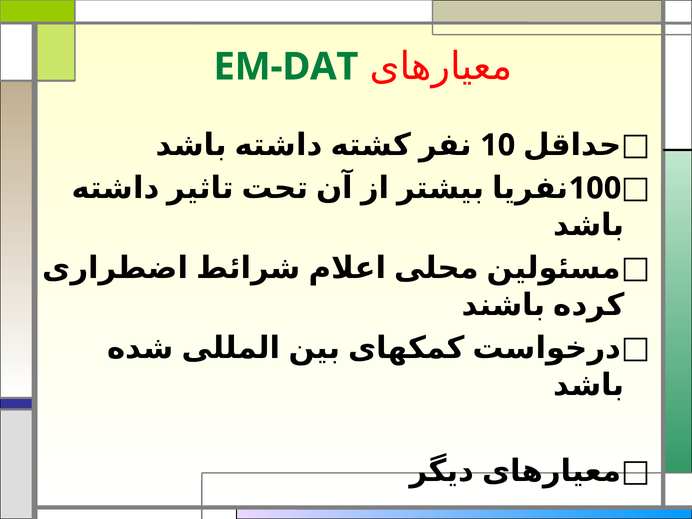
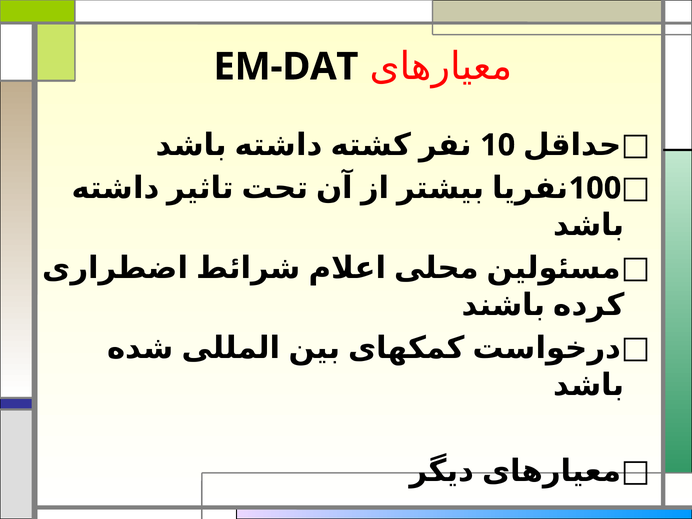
EM-DAT colour: green -> black (286, 67)
